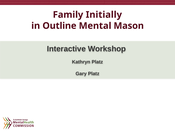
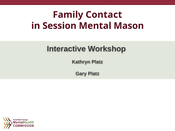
Initially: Initially -> Contact (104, 15)
Outline: Outline -> Session (59, 26)
